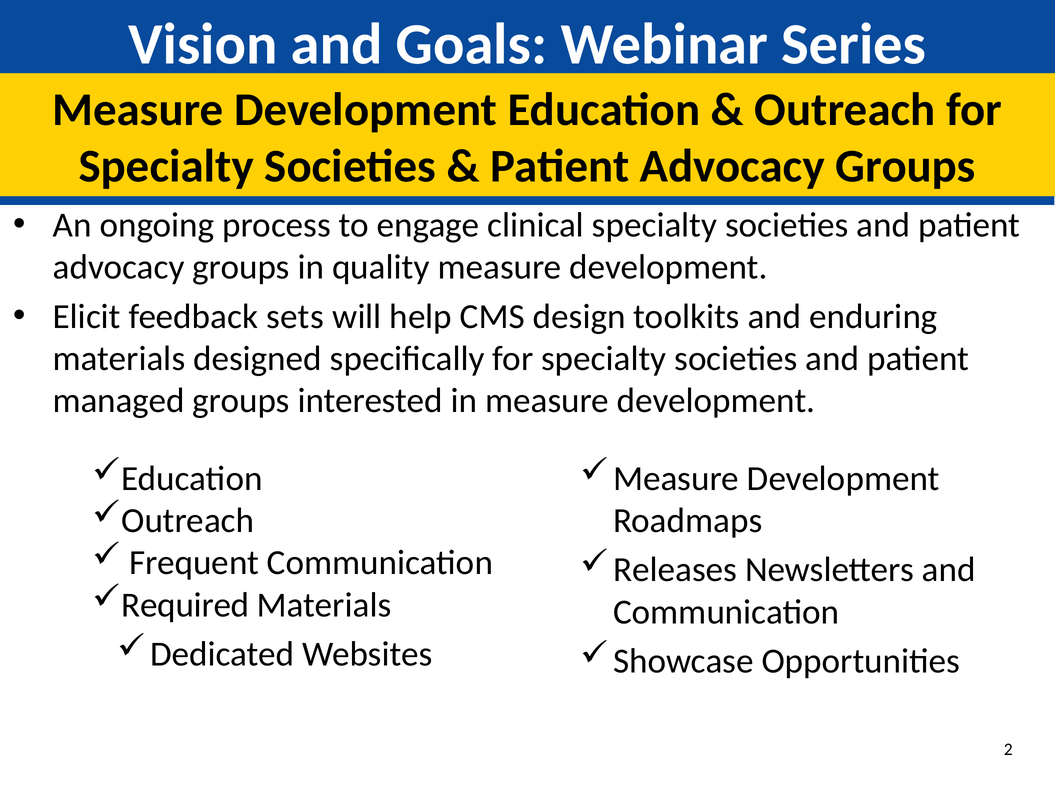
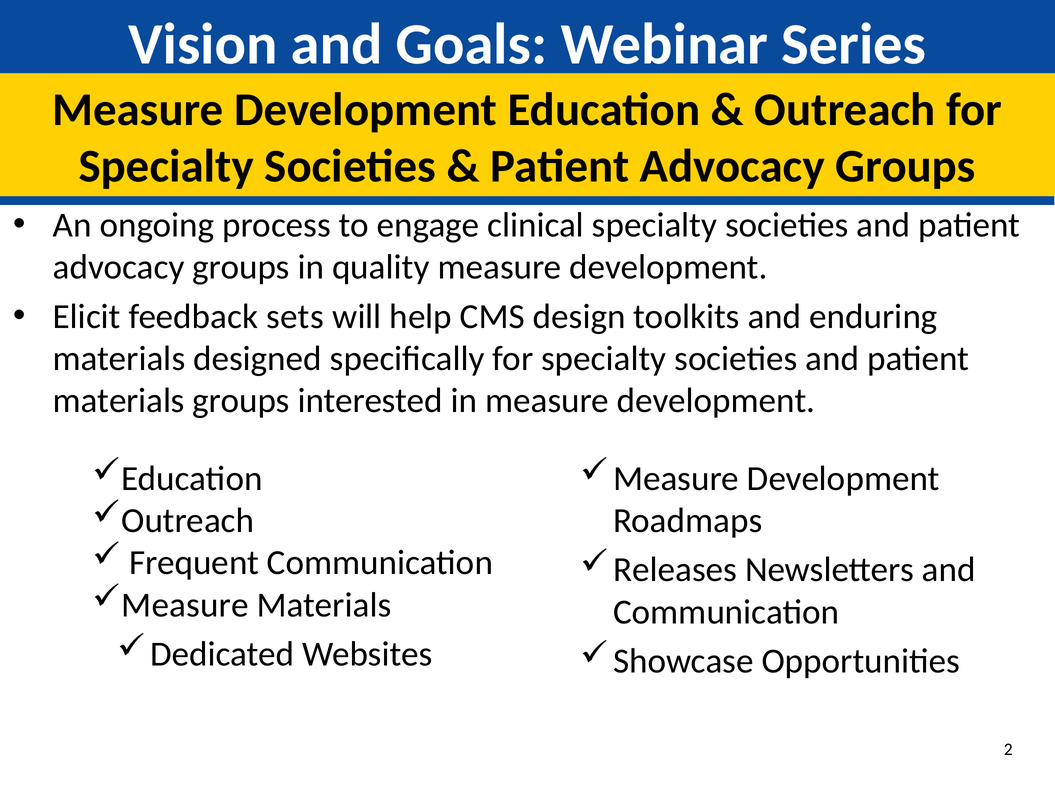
managed: managed -> materials (119, 401)
Required: Required -> Measure (185, 605)
